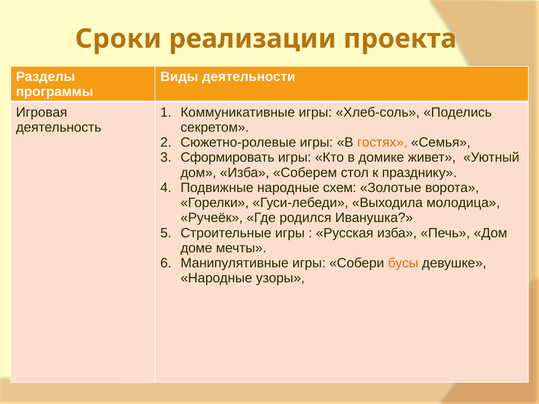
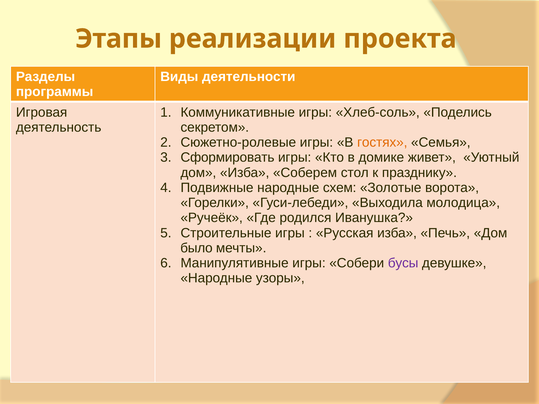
Сроки: Сроки -> Этапы (119, 39)
доме: доме -> было (196, 248)
бусы colour: orange -> purple (403, 263)
